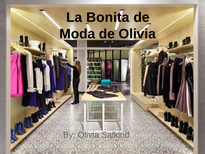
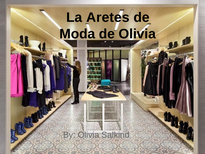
Bonita: Bonita -> Aretes (108, 17)
